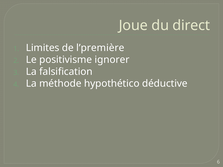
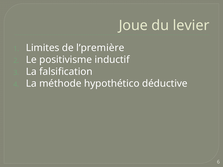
direct: direct -> levier (191, 25)
ignorer: ignorer -> inductif (112, 60)
